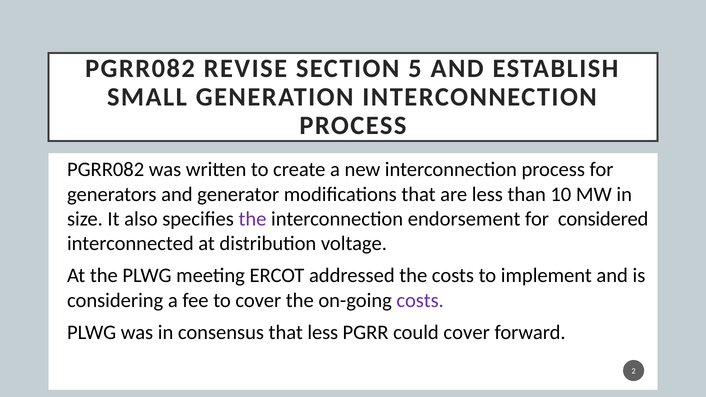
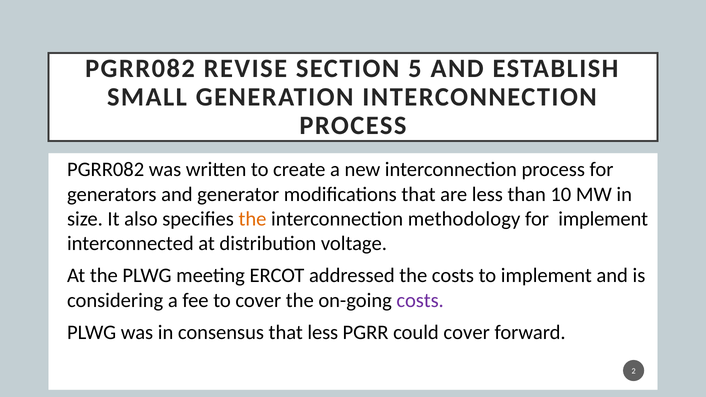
the colour: purple -> orange (253, 219)
endorsement: endorsement -> methodology (464, 219)
for considered: considered -> implement (603, 219)
